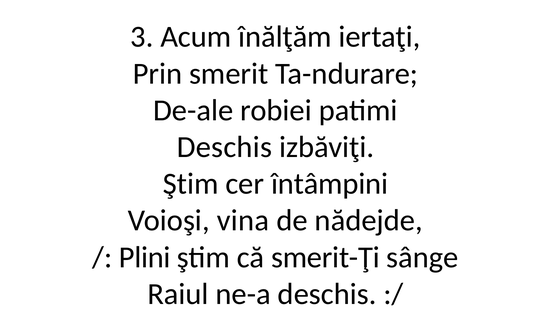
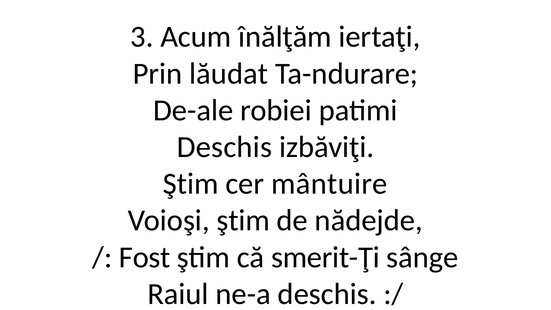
smerit: smerit -> lăudat (229, 74)
întâmpini: întâmpini -> mântuire (329, 184)
Voioşi vina: vina -> ştim (243, 220)
Plini: Plini -> Fost (145, 257)
